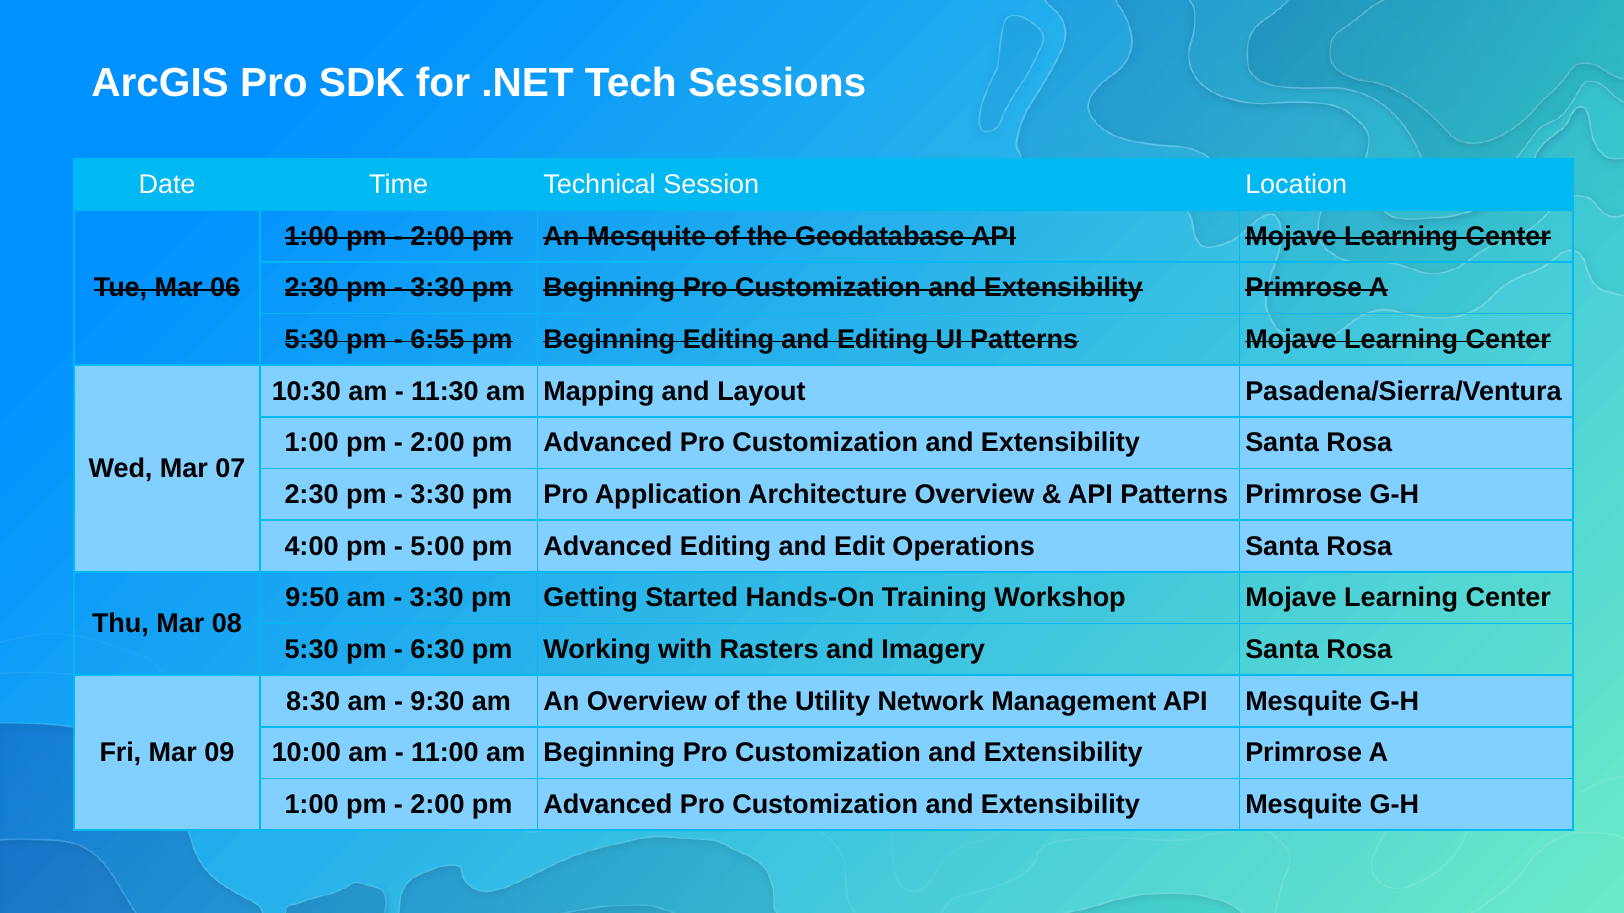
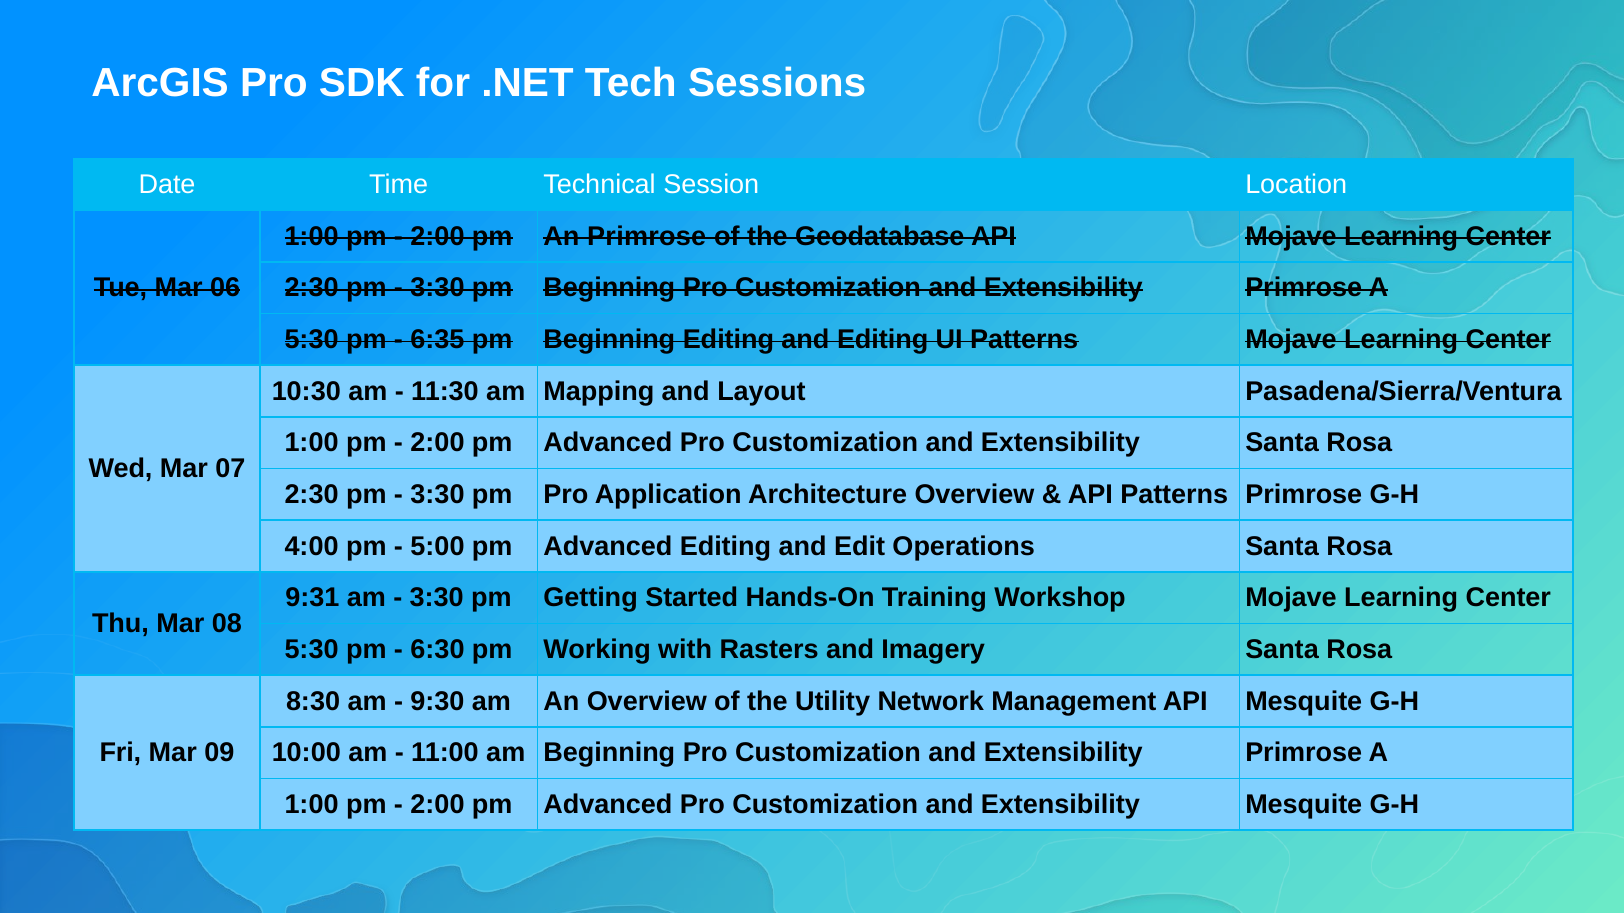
An Mesquite: Mesquite -> Primrose (647, 236)
6:55: 6:55 -> 6:35 (437, 340)
9:50: 9:50 -> 9:31 (312, 598)
